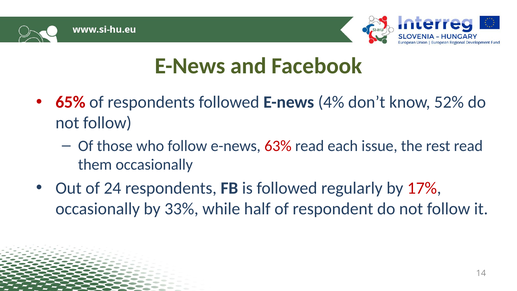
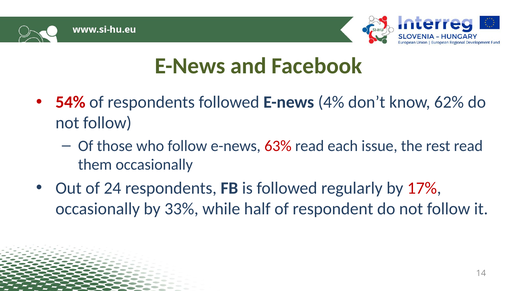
65%: 65% -> 54% (70, 102)
52%: 52% -> 62% (449, 102)
